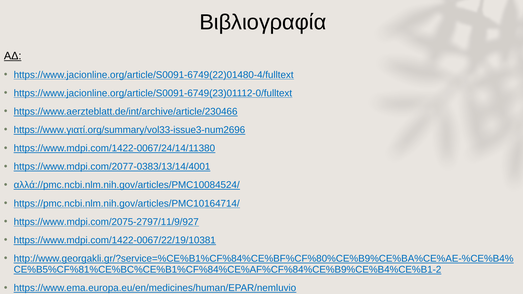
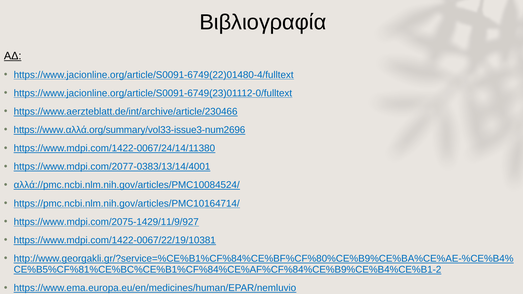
https://www.γιατί.org/summary/vol33-issue3-num2696: https://www.γιατί.org/summary/vol33-issue3-num2696 -> https://www.αλλά.org/summary/vol33-issue3-num2696 (129, 130)
https://www.mdpi.com/2075-2797/11/9/927: https://www.mdpi.com/2075-2797/11/9/927 -> https://www.mdpi.com/2075-1429/11/9/927 (106, 222)
